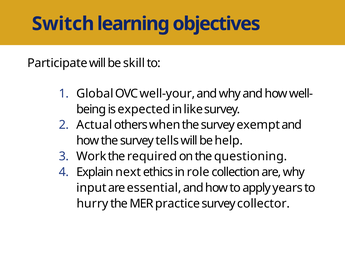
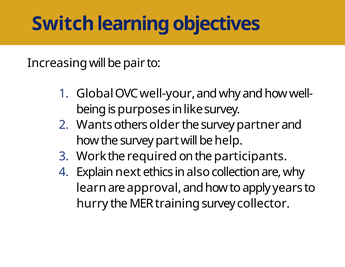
Participate: Participate -> Increasing (57, 63)
skill: skill -> pair (134, 63)
expected: expected -> purposes (144, 109)
Actual: Actual -> Wants (94, 125)
when: when -> older (165, 125)
exempt: exempt -> partner (258, 125)
tells: tells -> part (167, 140)
questioning: questioning -> participants (251, 156)
role: role -> also (198, 172)
input: input -> learn (91, 187)
essential: essential -> approval (154, 187)
practice: practice -> training (178, 203)
